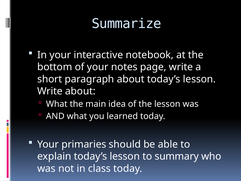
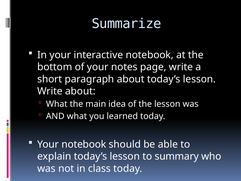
Your primaries: primaries -> notebook (84, 144)
